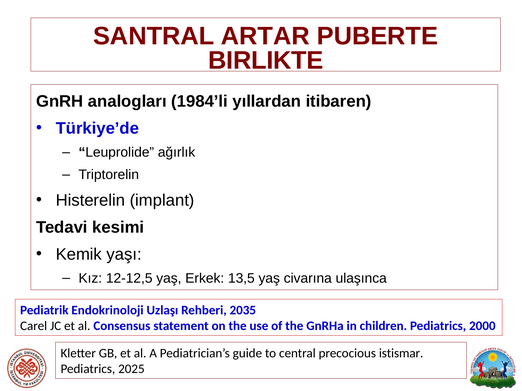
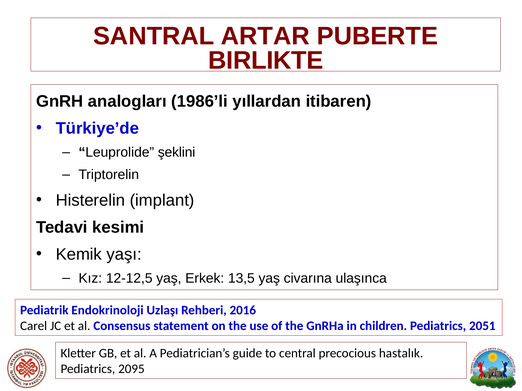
1984’li: 1984’li -> 1986’li (200, 102)
ağırlık: ağırlık -> şeklini (177, 153)
2035: 2035 -> 2016 (243, 311)
2000: 2000 -> 2051 (482, 326)
istismar: istismar -> hastalık (401, 354)
2025: 2025 -> 2095 (131, 369)
